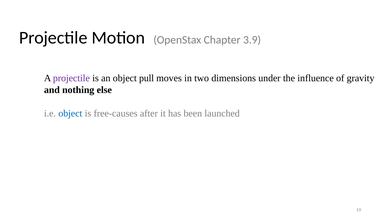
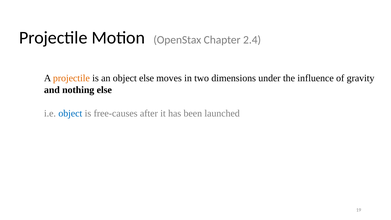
3.9: 3.9 -> 2.4 (252, 40)
projectile colour: purple -> orange (71, 78)
object pull: pull -> else (147, 78)
